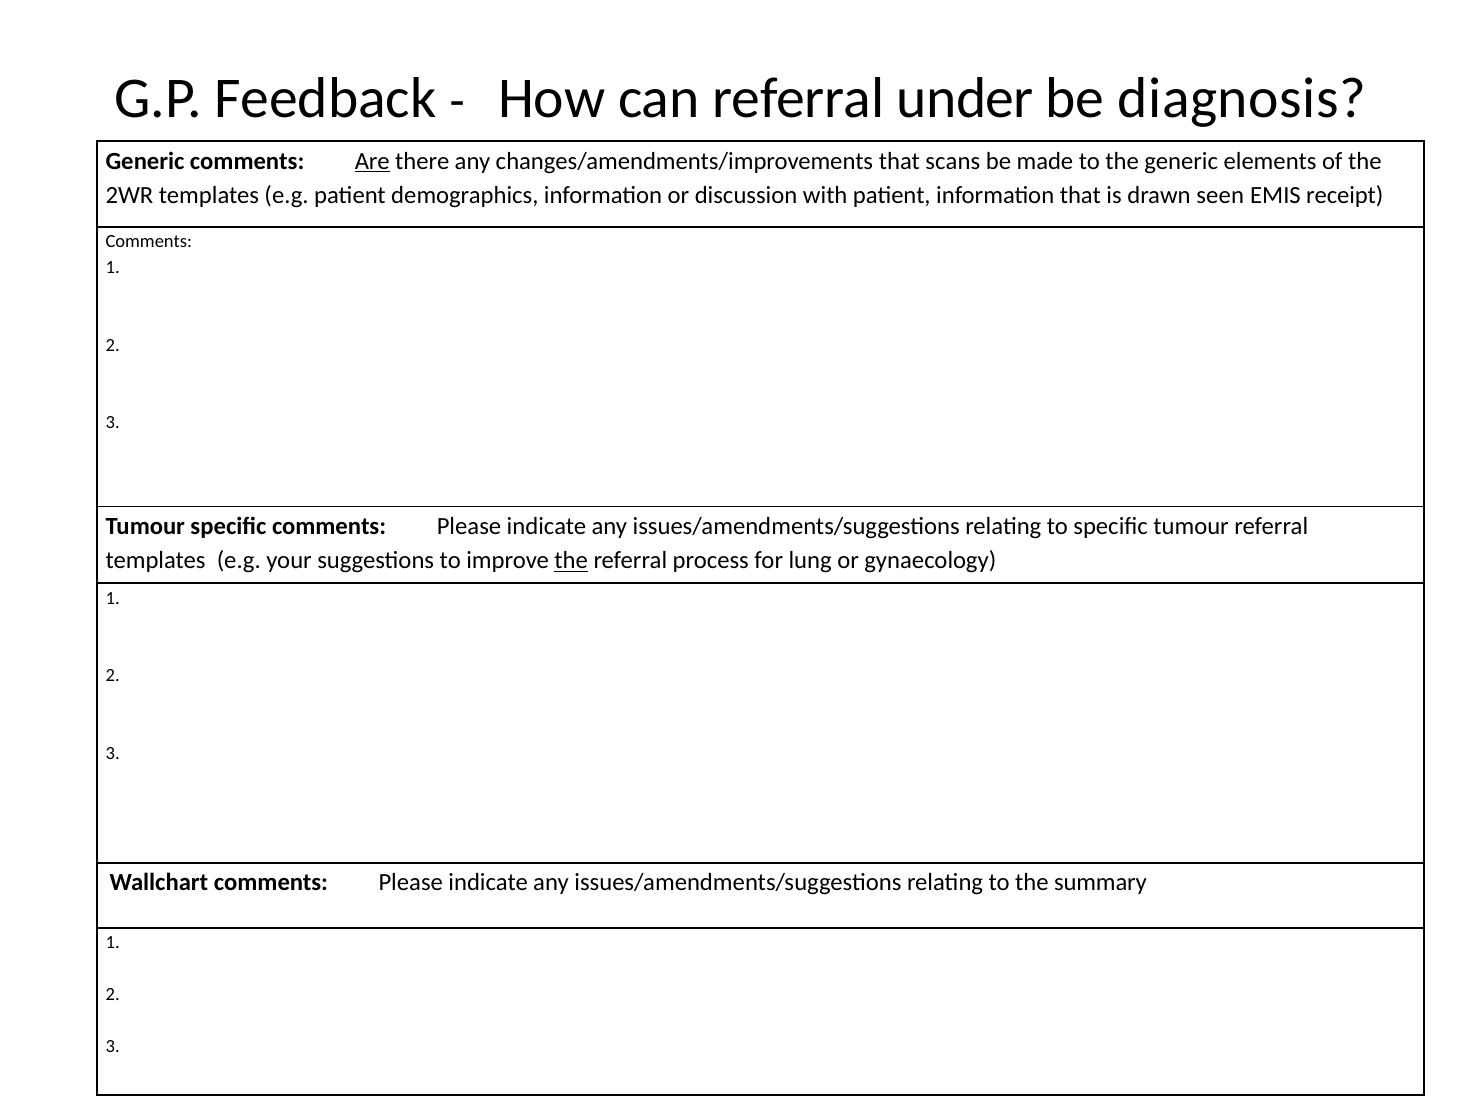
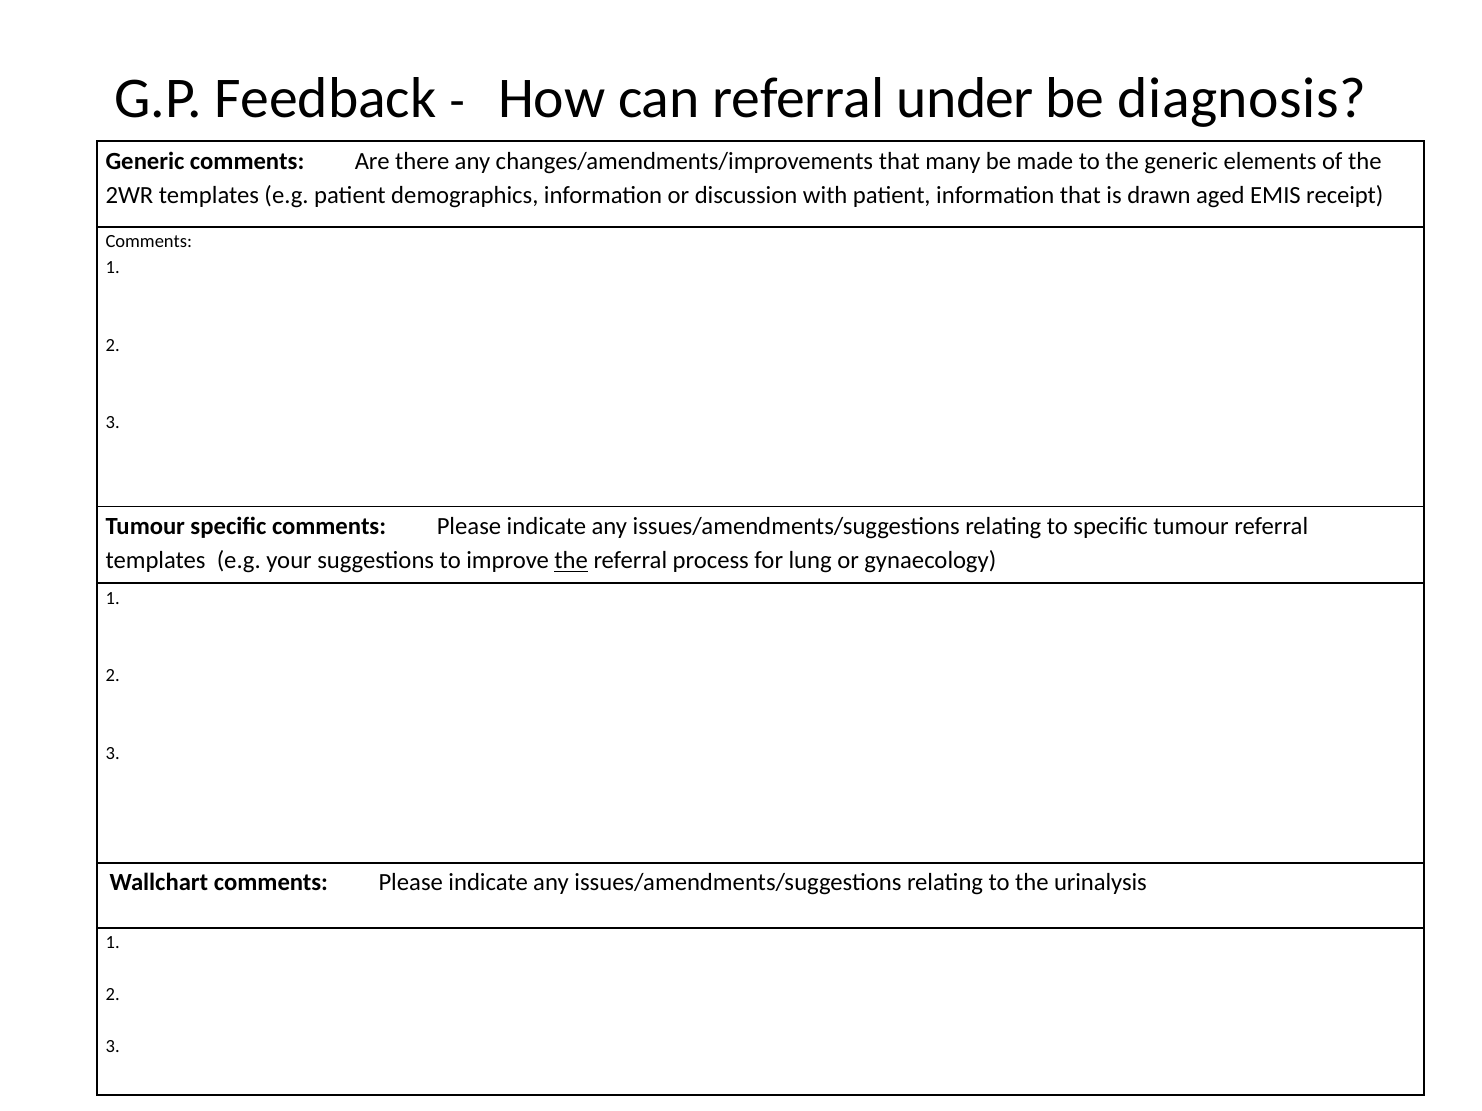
Are underline: present -> none (372, 161)
scans: scans -> many (953, 161)
seen: seen -> aged (1220, 196)
summary: summary -> urinalysis (1100, 883)
